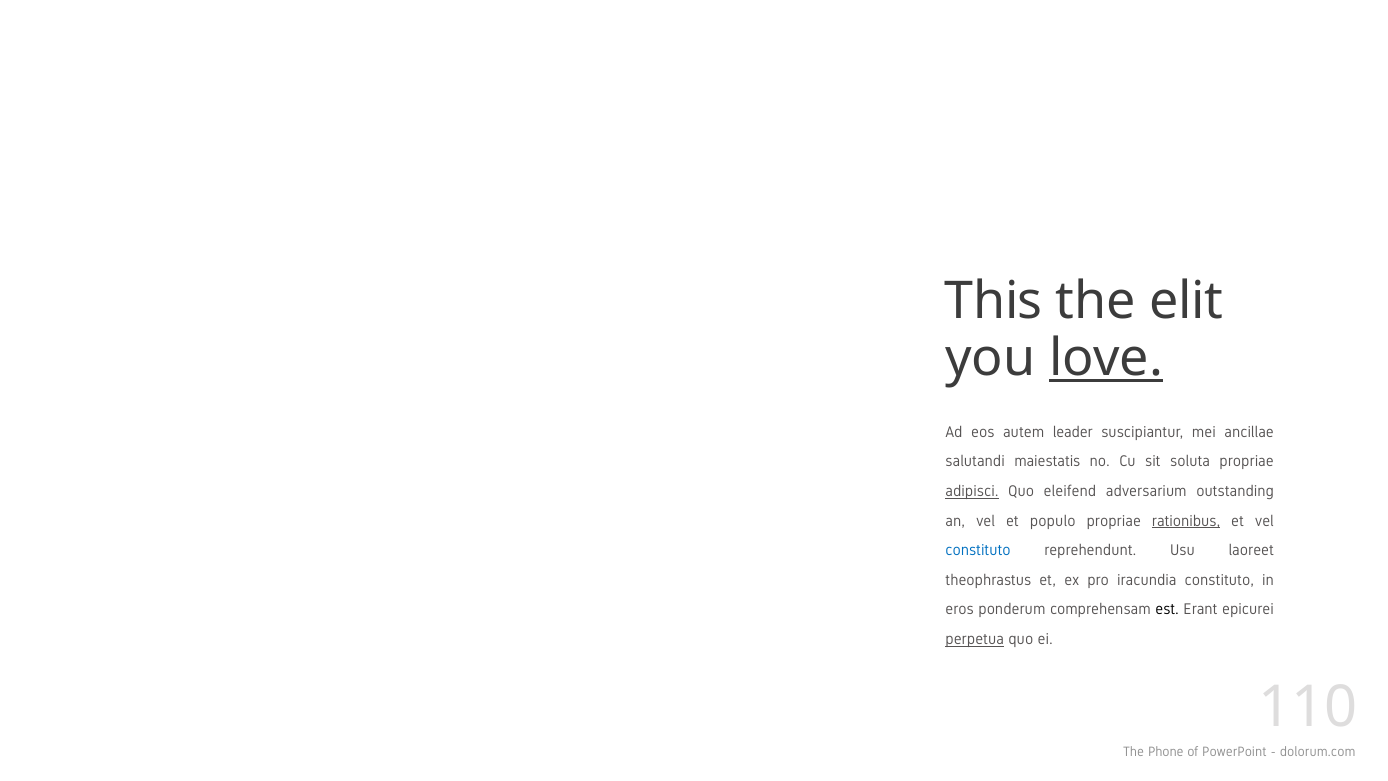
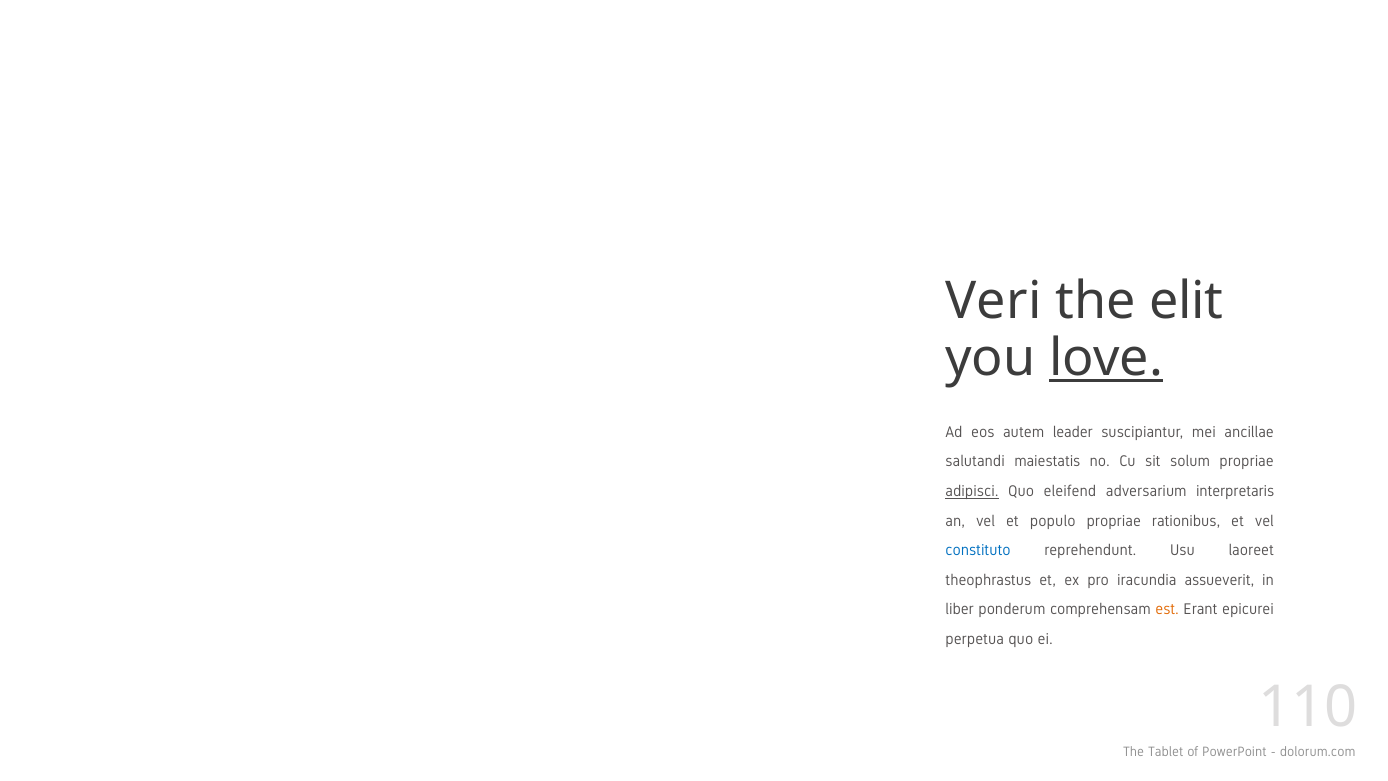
This: This -> Veri (994, 302)
soluta: soluta -> solum (1190, 462)
outstanding: outstanding -> interpretaris (1235, 491)
rationibus underline: present -> none (1186, 521)
iracundia constituto: constituto -> assueverit (1219, 580)
eros: eros -> liber (960, 610)
est colour: black -> orange (1167, 610)
perpetua underline: present -> none (975, 639)
Phone: Phone -> Tablet (1166, 752)
